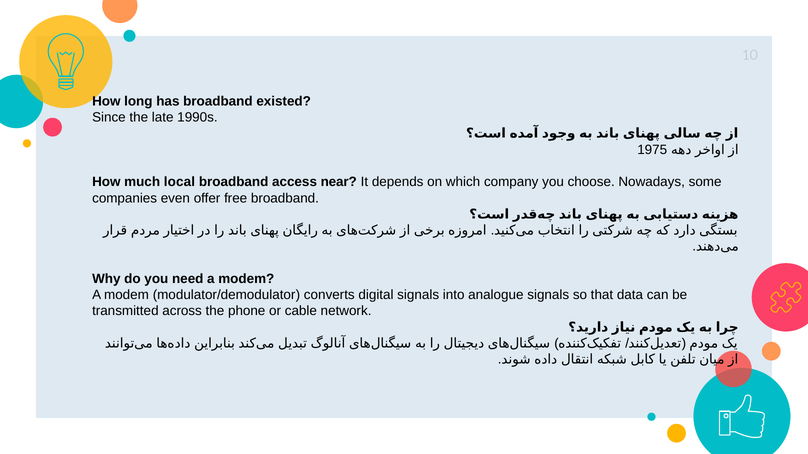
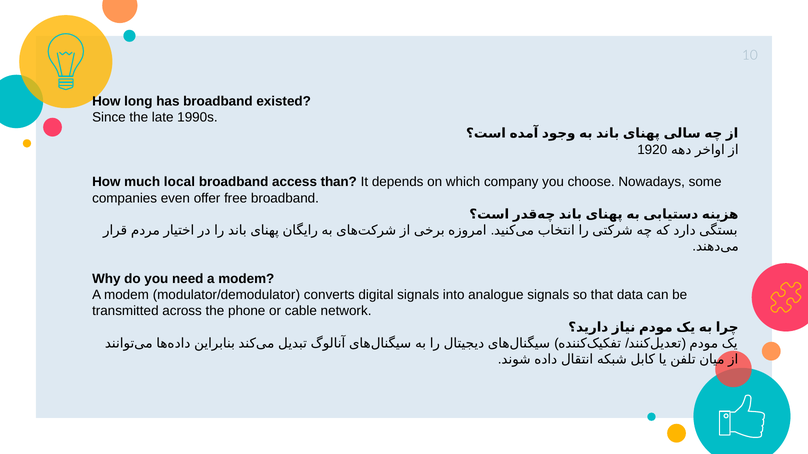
1975: 1975 -> 1920 (652, 150)
near: near -> than (339, 182)
